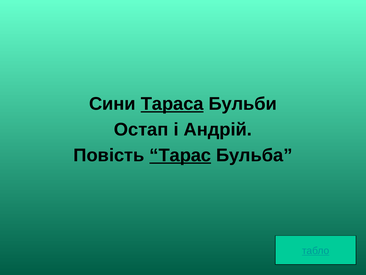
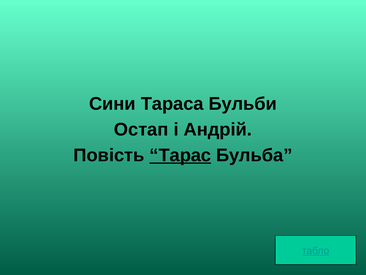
Тараса underline: present -> none (172, 104)
